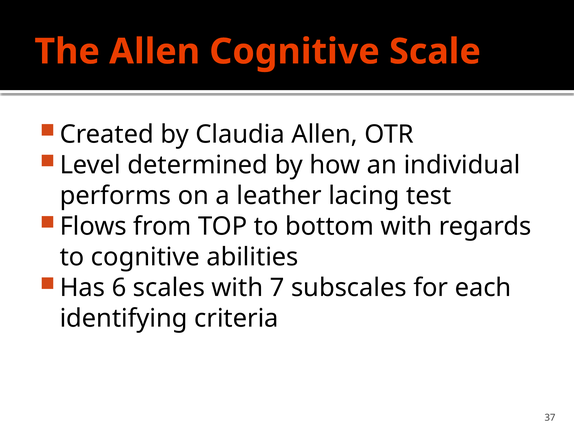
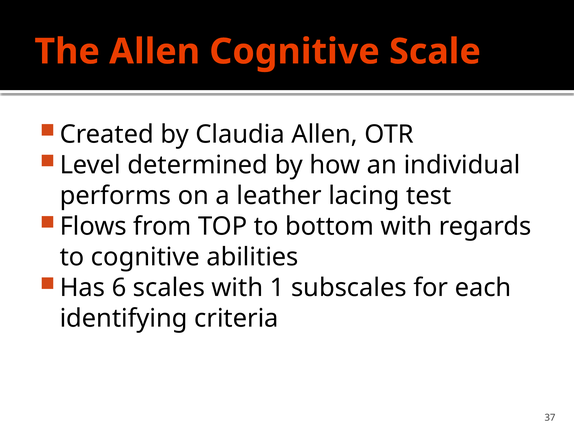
7: 7 -> 1 (277, 287)
